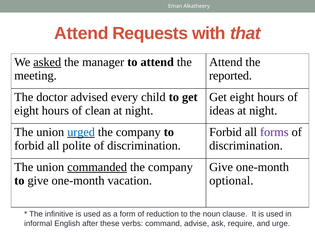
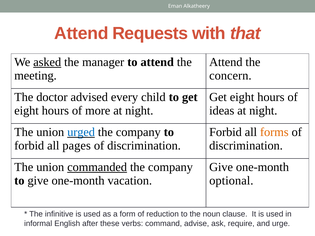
reported: reported -> concern (230, 76)
clean: clean -> more (98, 111)
forms colour: purple -> orange (274, 132)
polite: polite -> pages (77, 146)
